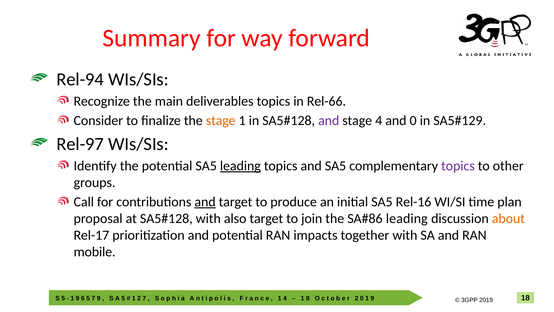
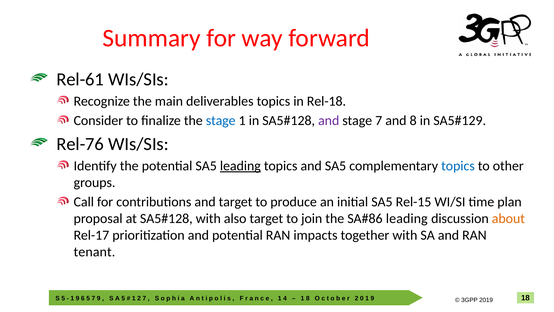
Rel-94: Rel-94 -> Rel-61 (80, 79)
Rel-66: Rel-66 -> Rel-18 (326, 101)
stage colour: orange -> blue (221, 120)
stage 4: 4 -> 7 (379, 120)
and 0: 0 -> 8 (413, 120)
Rel-97: Rel-97 -> Rel-76 (80, 144)
topics colour: purple -> blue (458, 166)
and underline: present -> none (205, 202)
Rel-16: Rel-16 -> Rel-15 (414, 202)
mobile: mobile -> tenant (94, 251)
